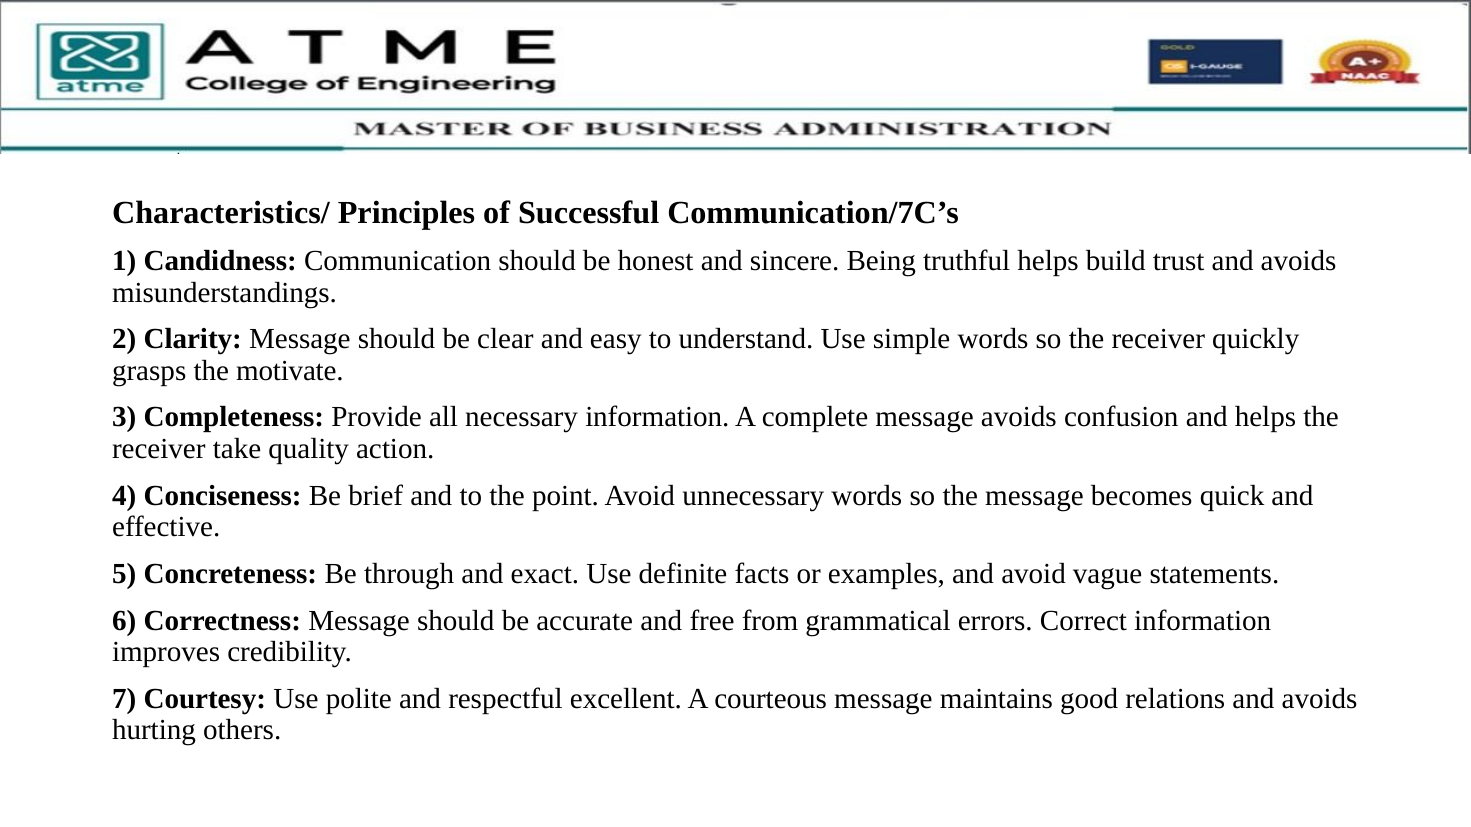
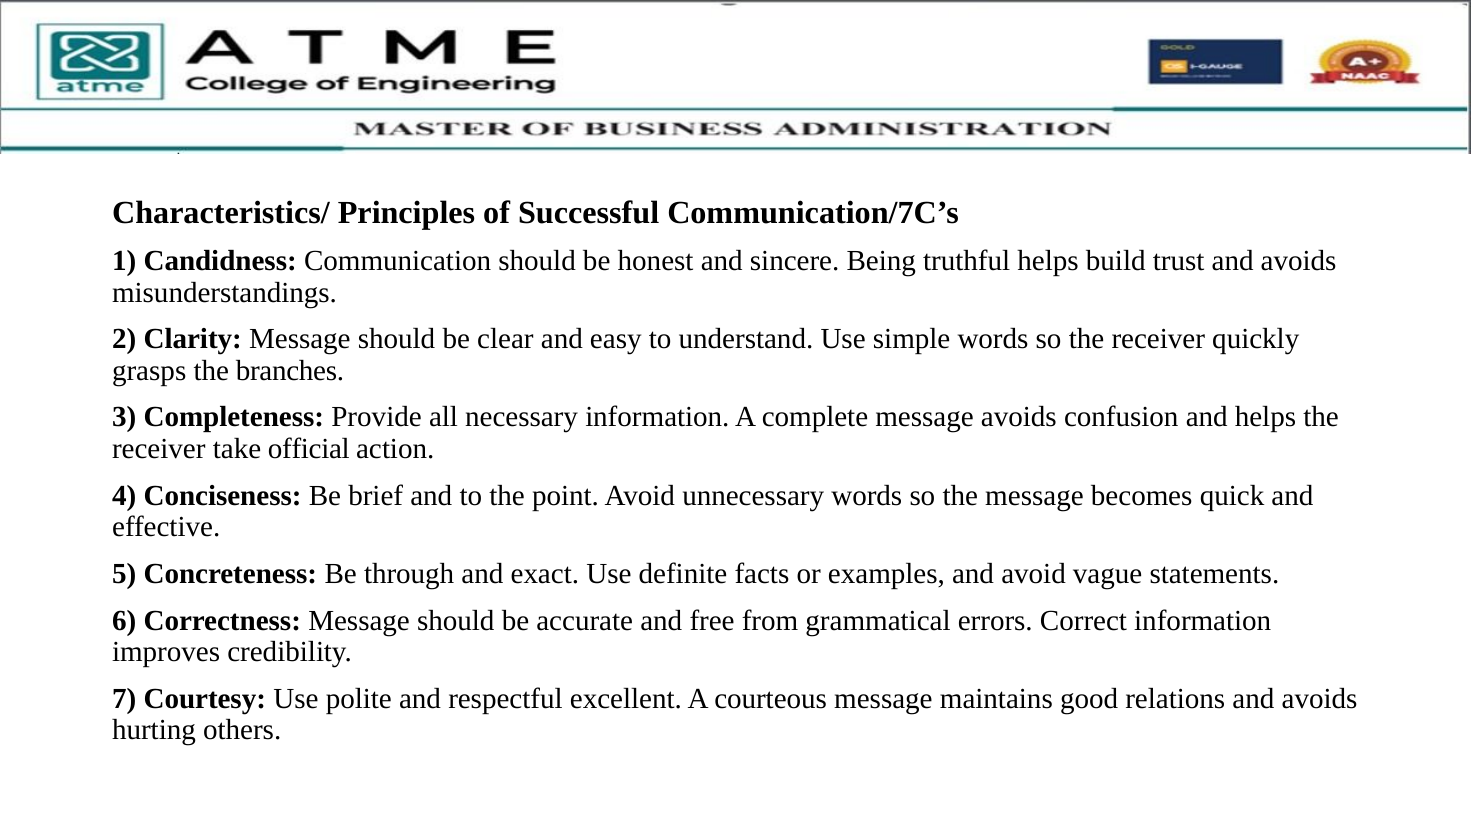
motivate: motivate -> branches (290, 371)
quality: quality -> official (309, 449)
